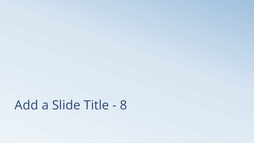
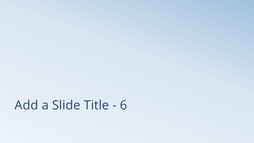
8: 8 -> 6 (123, 105)
